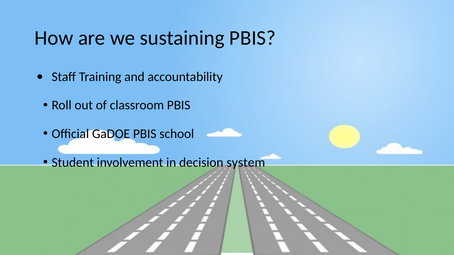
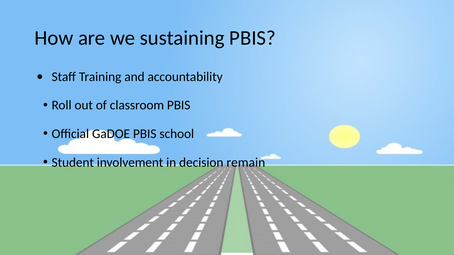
system: system -> remain (246, 163)
